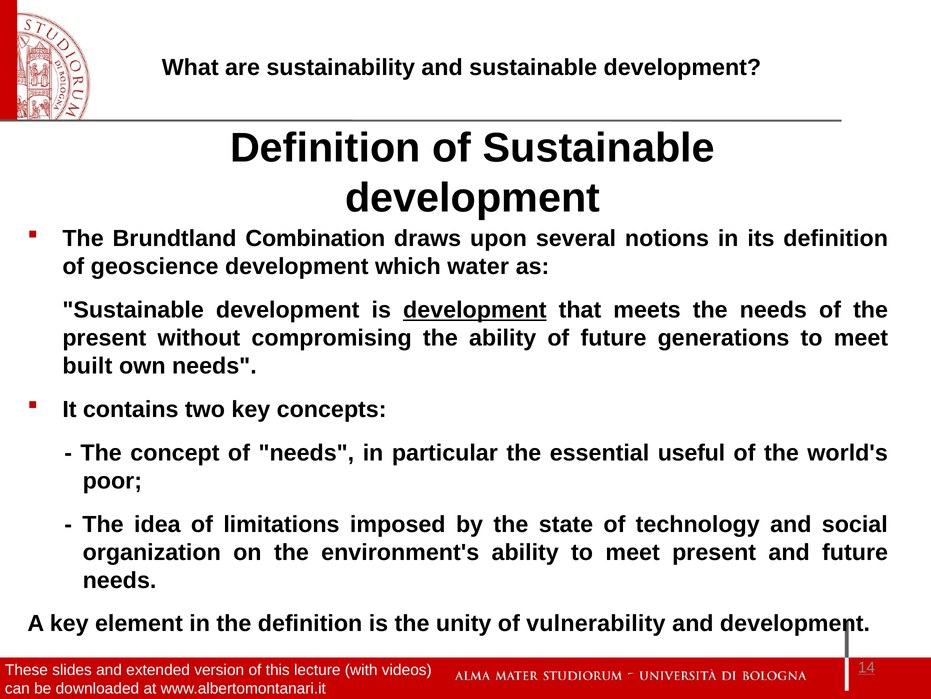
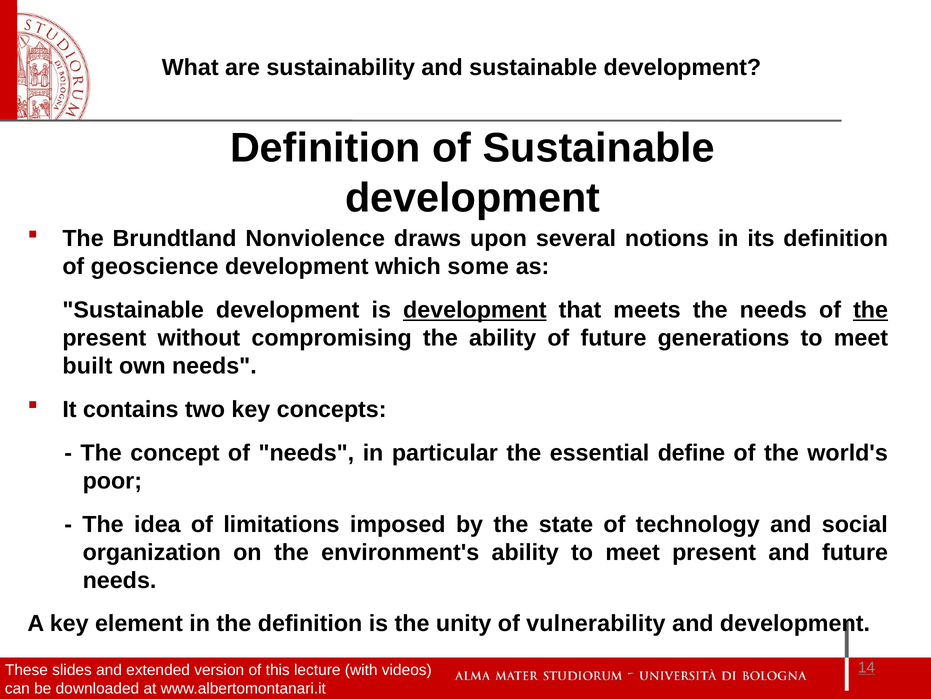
Combination: Combination -> Nonviolence (315, 238)
water: water -> some (478, 266)
the underline: none -> present (871, 310)
useful: useful -> define (691, 452)
